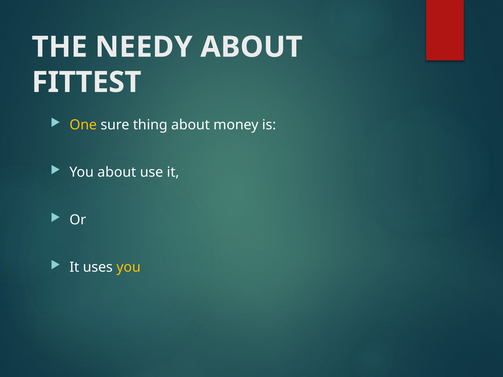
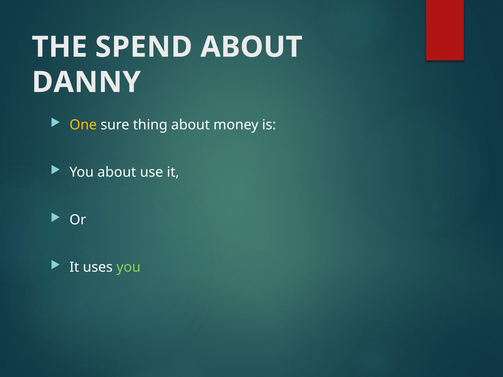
NEEDY: NEEDY -> SPEND (144, 47)
FITTEST: FITTEST -> DANNY (86, 82)
you colour: yellow -> light green (129, 267)
